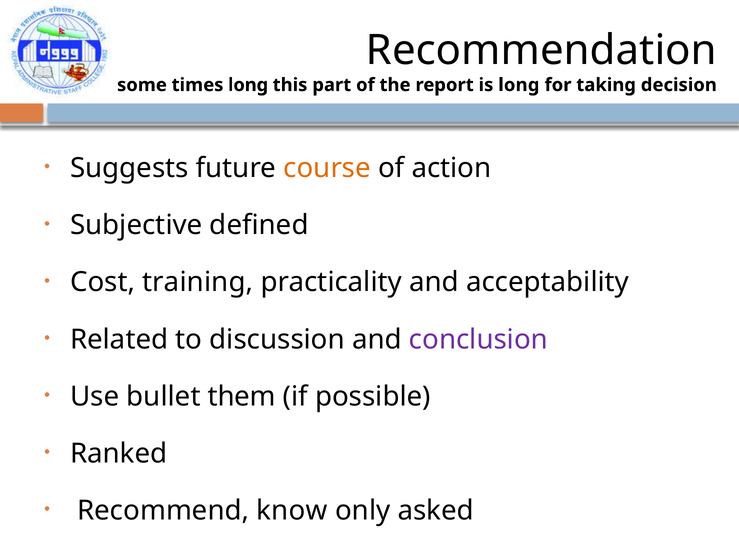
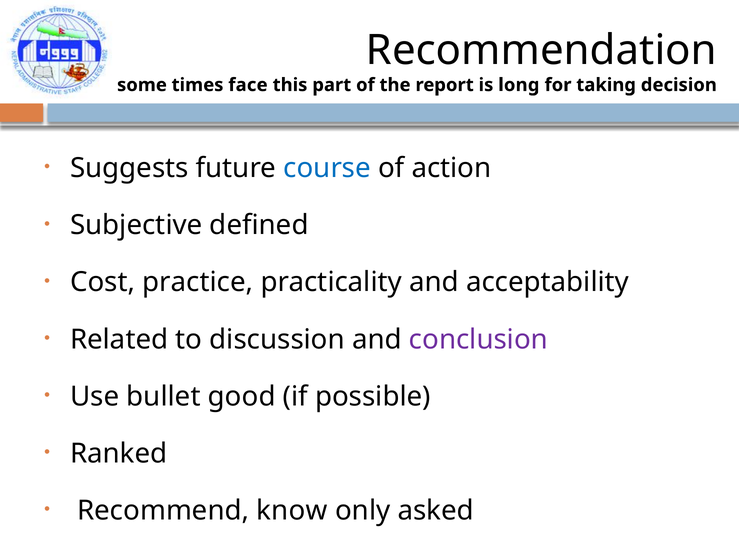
times long: long -> face (248, 85)
course colour: orange -> blue (327, 168)
training: training -> practice (198, 282)
them: them -> good (242, 397)
